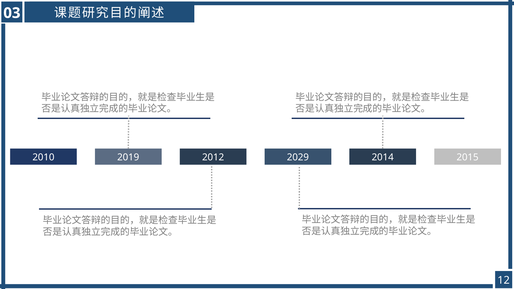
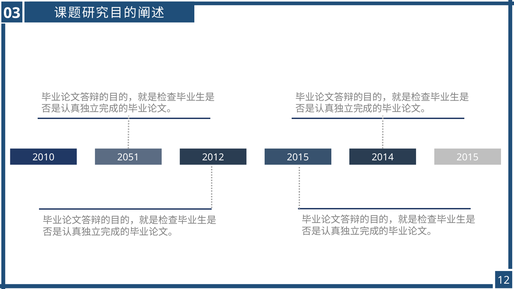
2019: 2019 -> 2051 (128, 157)
2012 2029: 2029 -> 2015 (298, 157)
